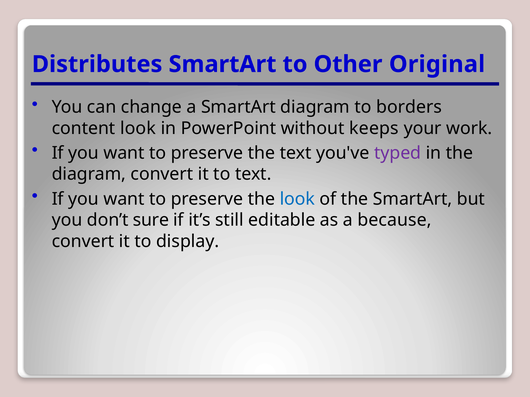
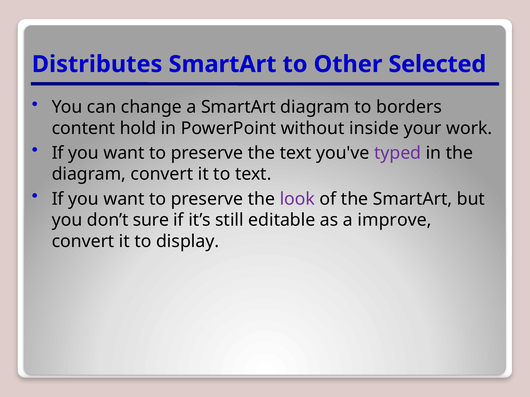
Original: Original -> Selected (437, 64)
content look: look -> hold (138, 128)
keeps: keeps -> inside (374, 128)
look colour: blue -> purple (297, 199)
because: because -> improve (395, 220)
